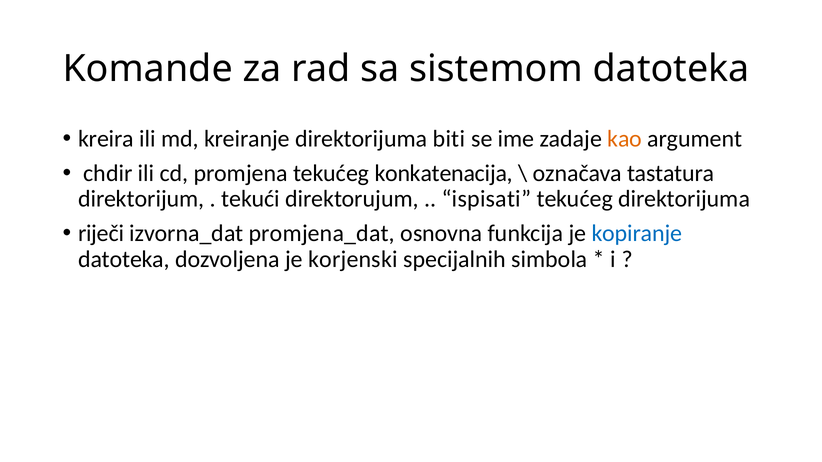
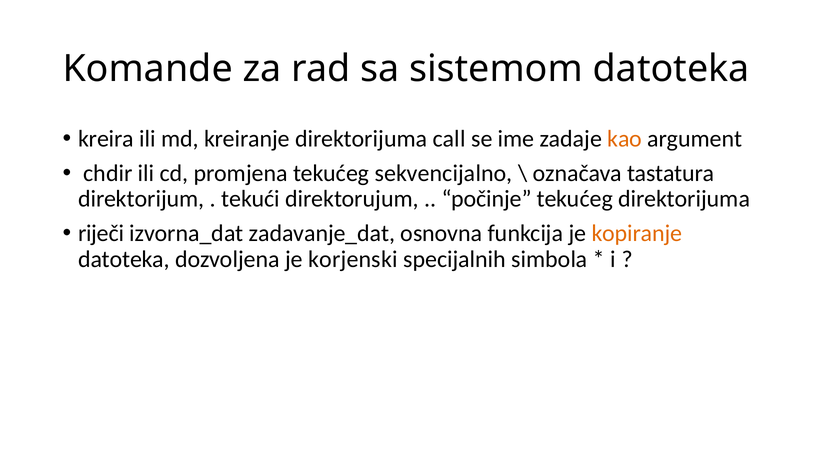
biti: biti -> call (449, 139)
konkatenacija: konkatenacija -> sekvencijalno (443, 173)
ispisati: ispisati -> počinje (487, 199)
promjena_dat: promjena_dat -> zadavanje_dat (322, 234)
kopiranje colour: blue -> orange (637, 234)
